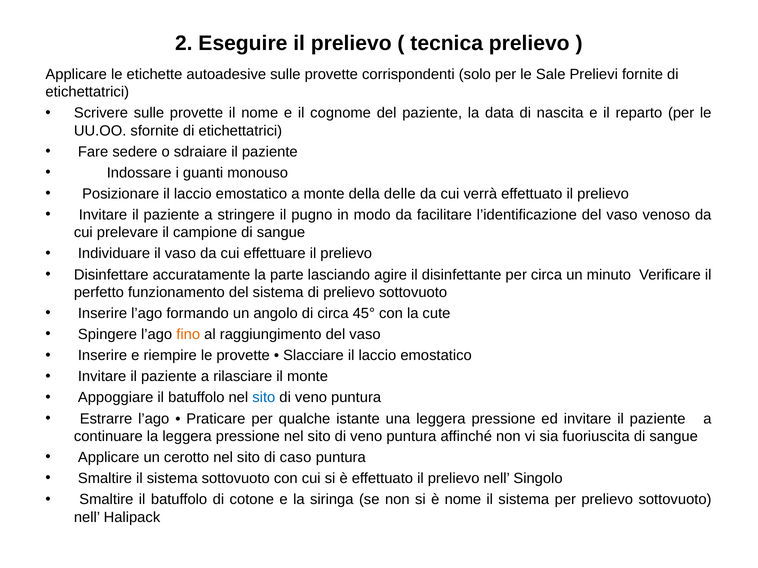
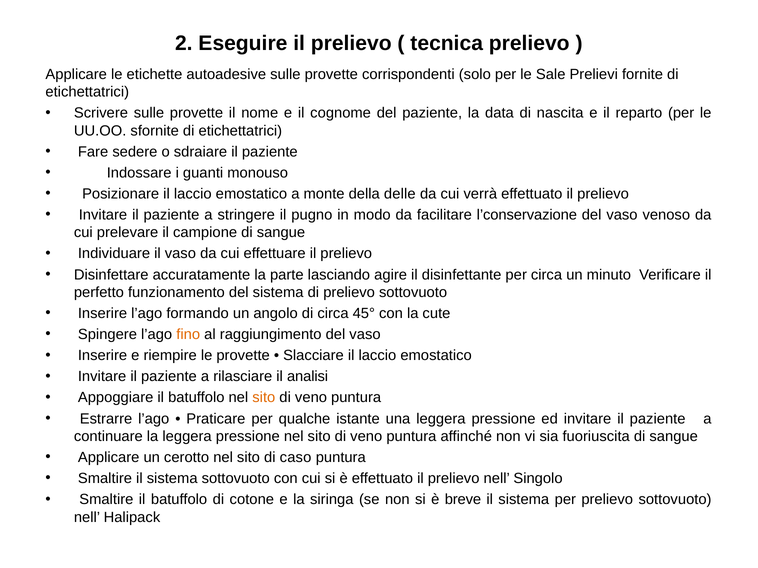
l’identificazione: l’identificazione -> l’conservazione (527, 215)
il monte: monte -> analisi (308, 377)
sito colour: blue -> orange (264, 398)
è nome: nome -> breve (463, 500)
